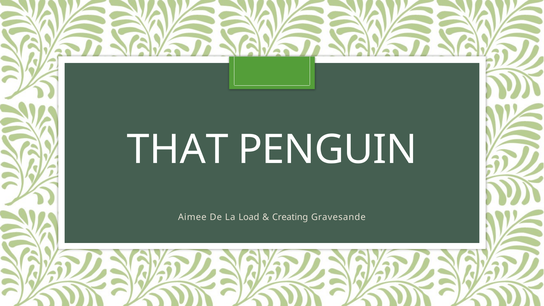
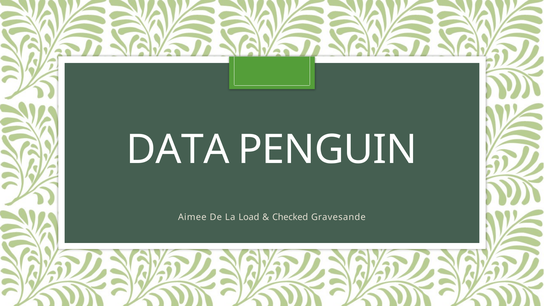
THAT: THAT -> DATA (178, 150)
Creating: Creating -> Checked (290, 217)
